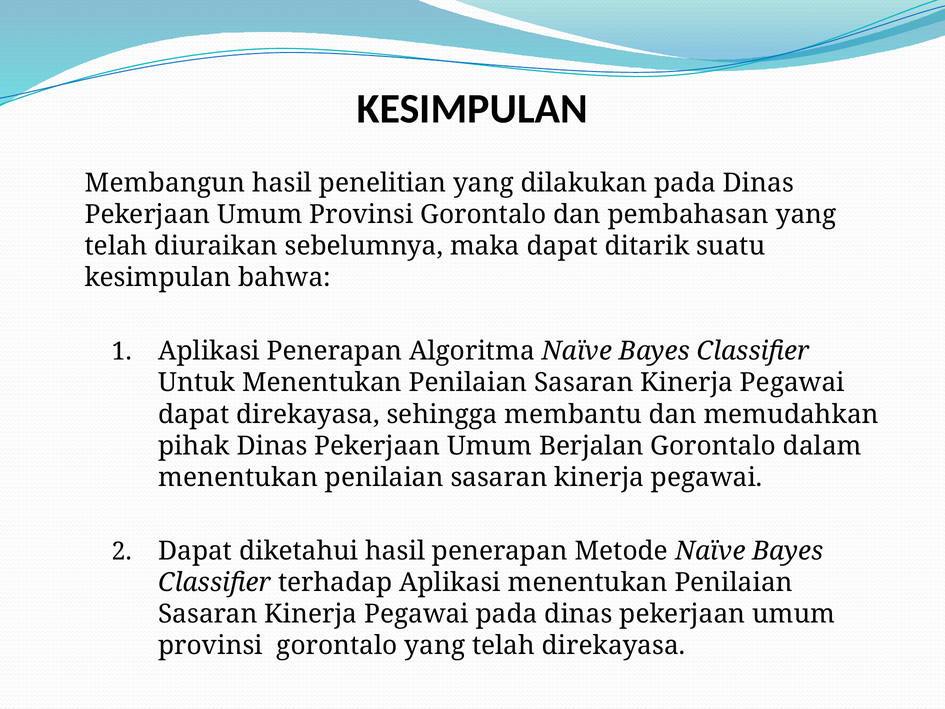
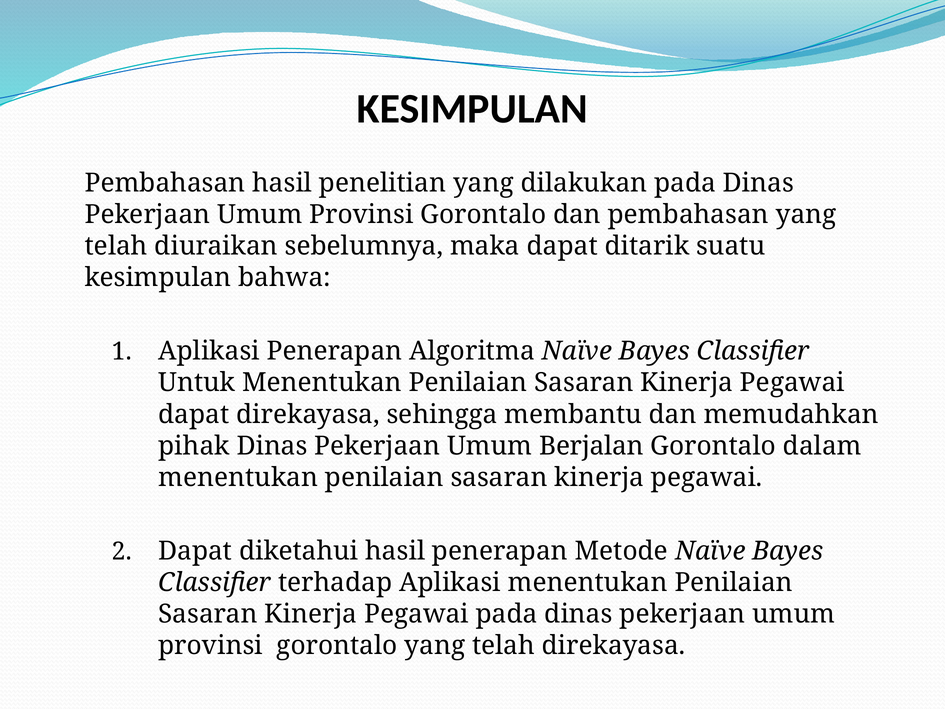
Membangun: Membangun -> Pembahasan (165, 183)
